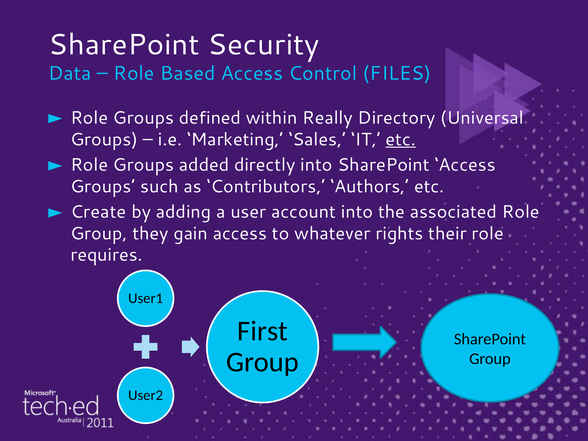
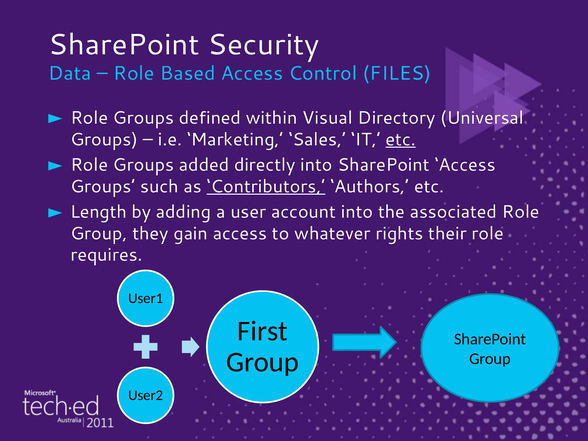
Really: Really -> Visual (327, 118)
Contributors underline: none -> present (266, 186)
Create: Create -> Length (99, 212)
